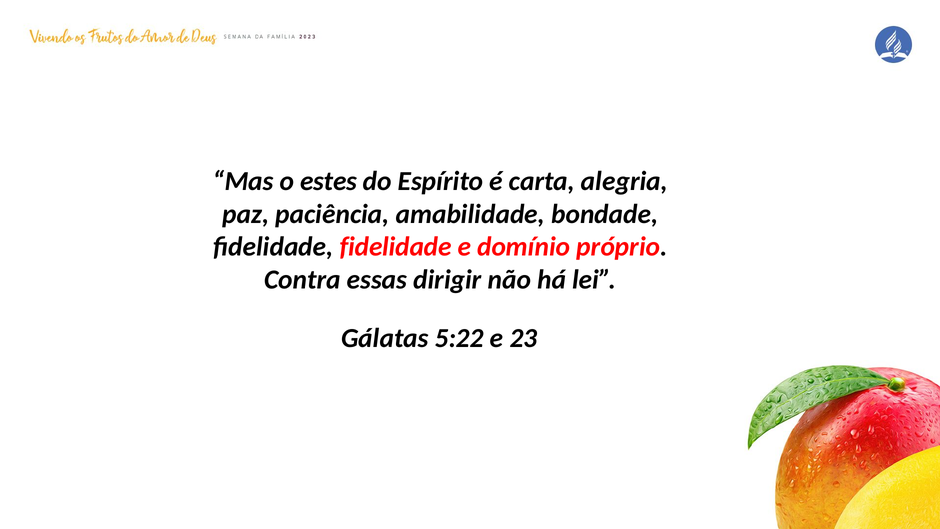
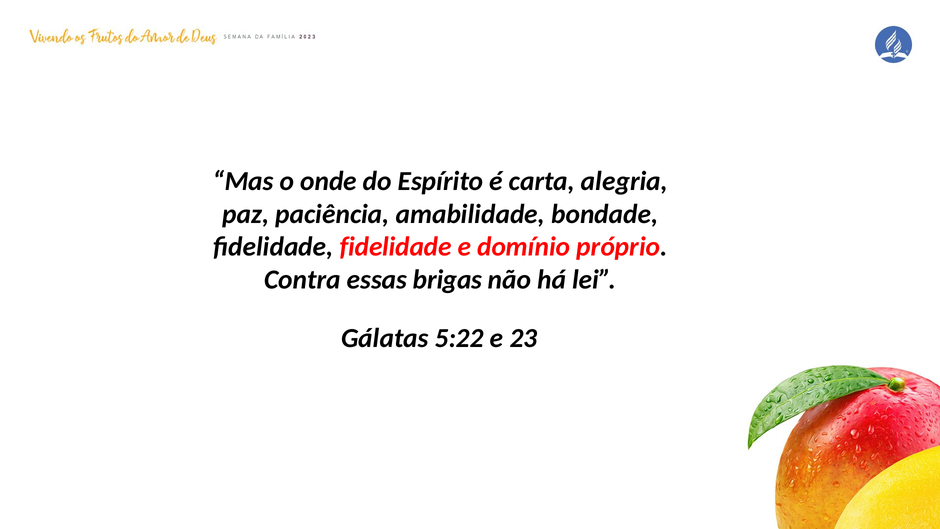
estes: estes -> onde (329, 181)
dirigir: dirigir -> brigas (448, 280)
